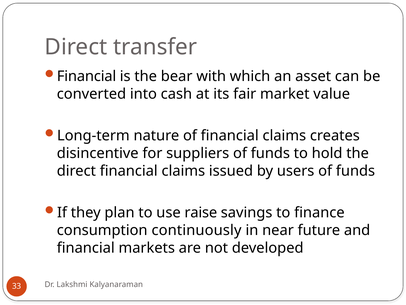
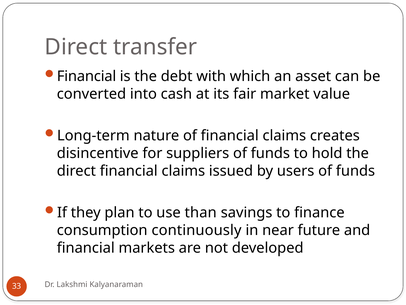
bear: bear -> debt (177, 76)
raise: raise -> than (201, 212)
